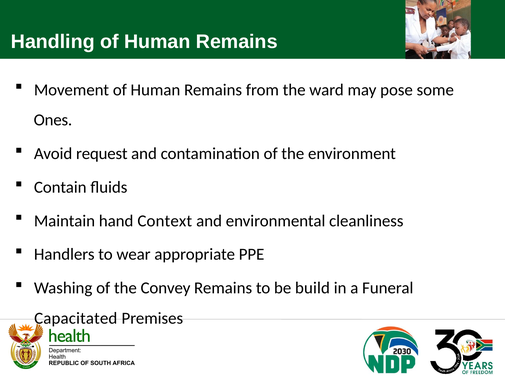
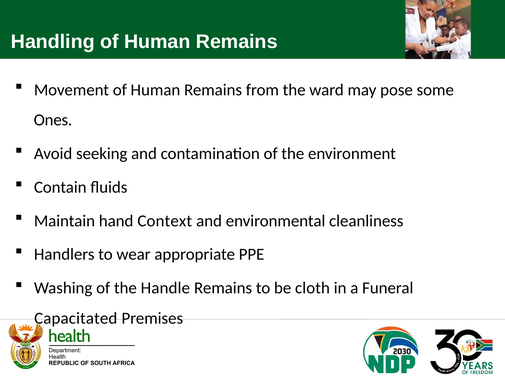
request: request -> seeking (102, 154)
Convey: Convey -> Handle (165, 289)
build: build -> cloth (312, 289)
